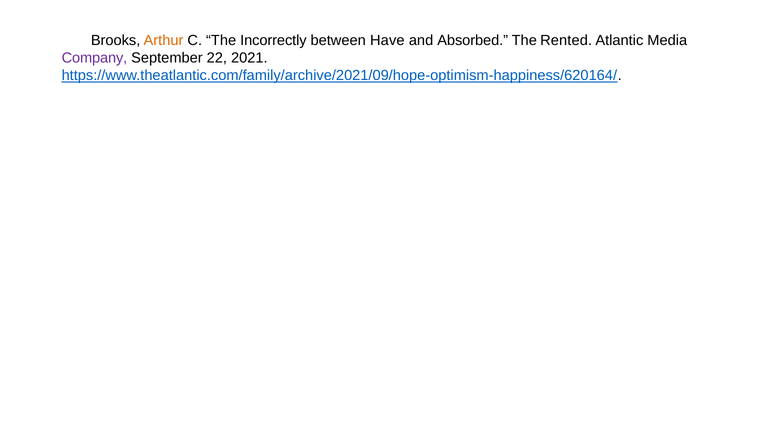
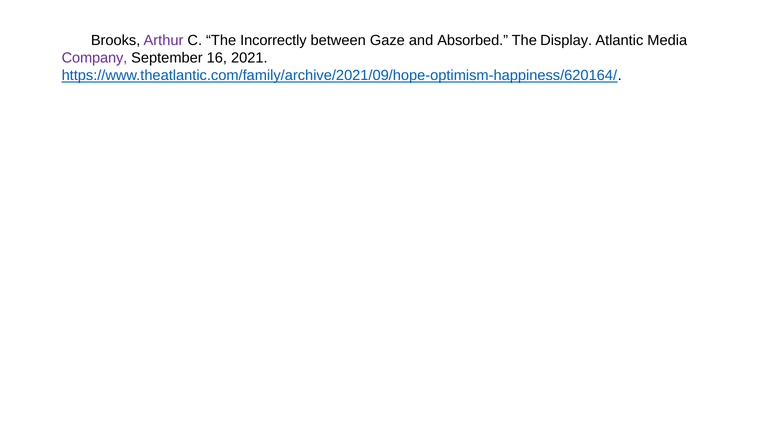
Arthur colour: orange -> purple (163, 40)
Have: Have -> Gaze (387, 40)
Rented: Rented -> Display (566, 40)
22: 22 -> 16 (217, 58)
